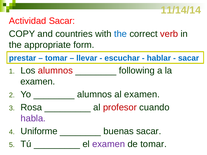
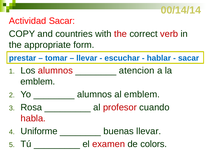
11/14/14: 11/14/14 -> 00/14/14 (181, 10)
the colour: blue -> red (121, 34)
following: following -> atencion (137, 71)
examen: examen -> emblem (38, 82)
al examen: examen -> emblem (142, 95)
habla colour: purple -> red (33, 119)
buenas sacar: sacar -> llevar (149, 131)
examen colour: purple -> red (109, 144)
de tomar: tomar -> colors (154, 144)
